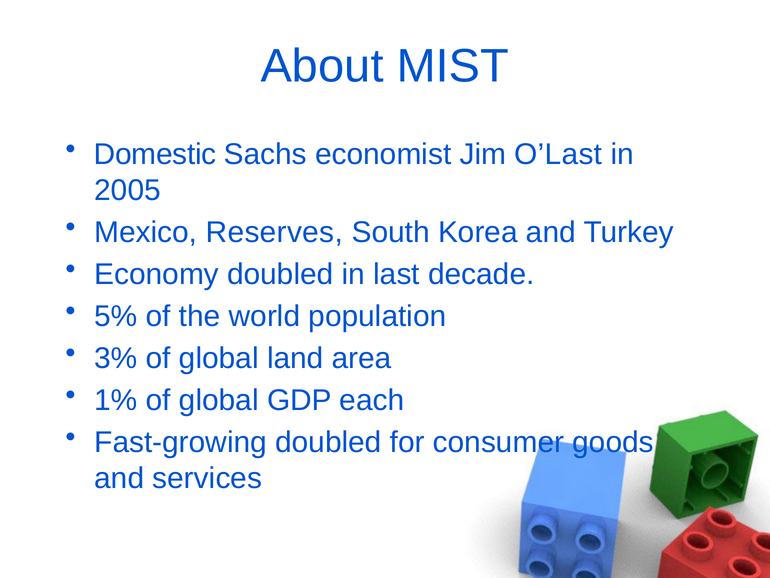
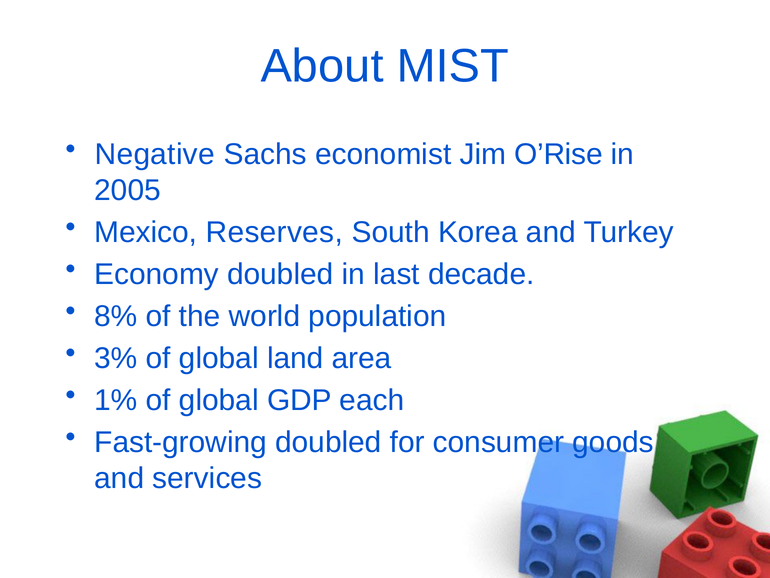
Domestic: Domestic -> Negative (155, 154)
O’Last: O’Last -> O’Rise (559, 154)
5%: 5% -> 8% (116, 316)
